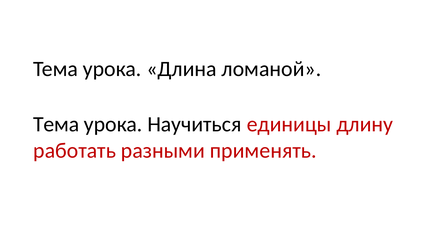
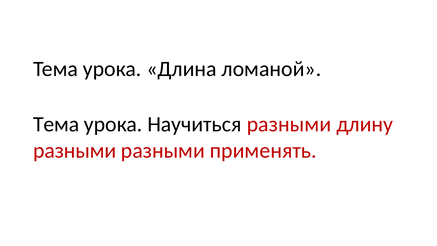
Научиться единицы: единицы -> разными (289, 124)
работать: работать -> разными (75, 150)
